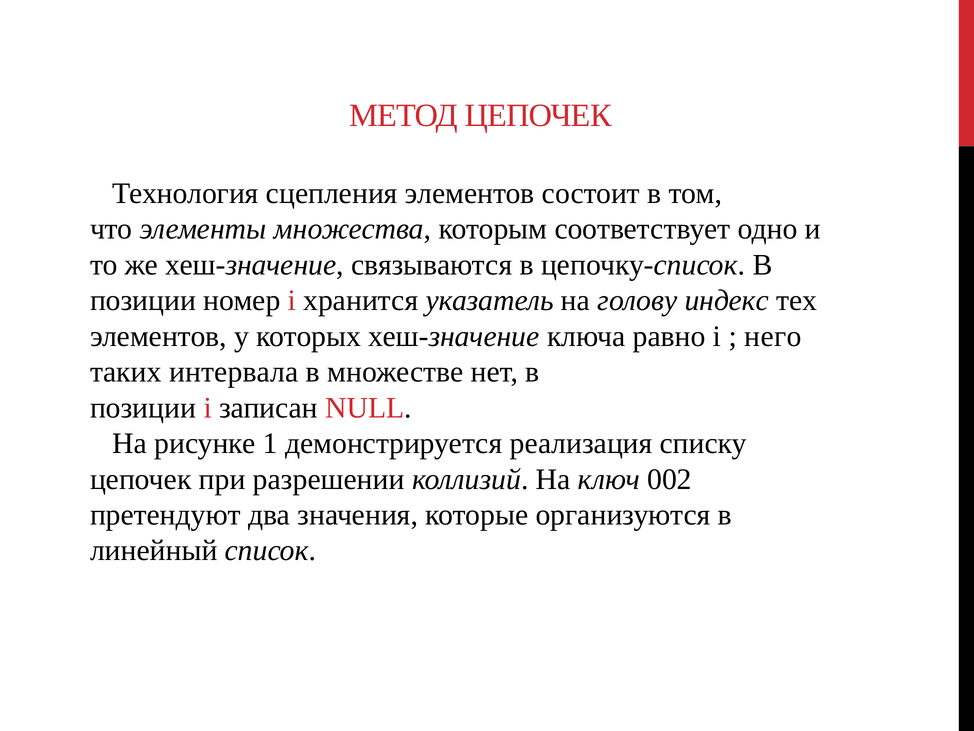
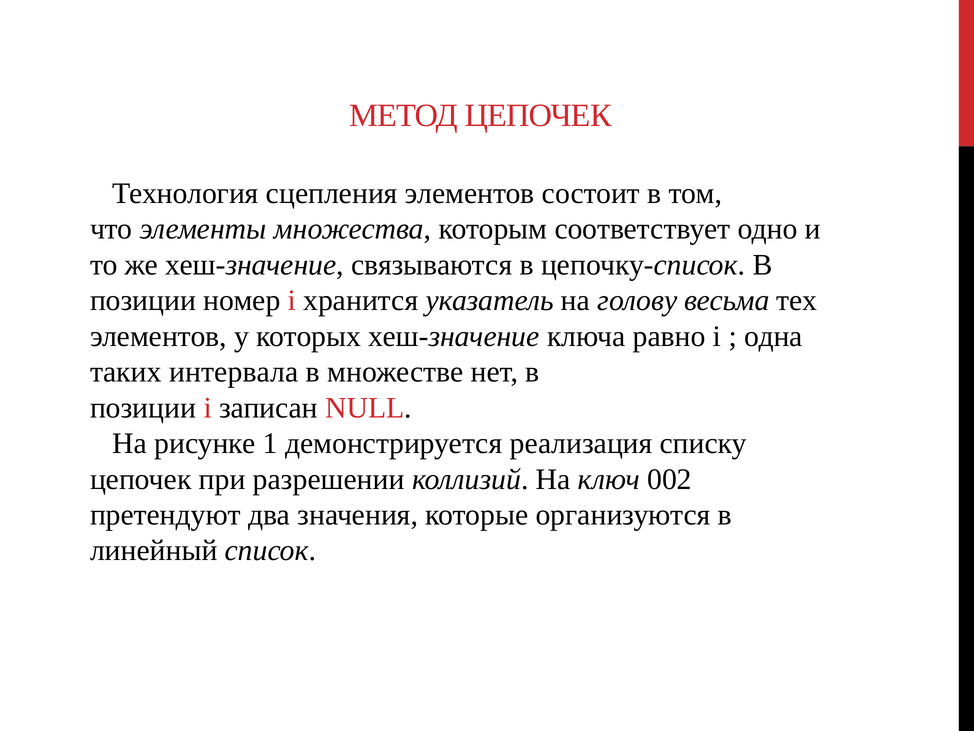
индекс: индекс -> весьма (727, 300)
него: него -> одна (773, 336)
